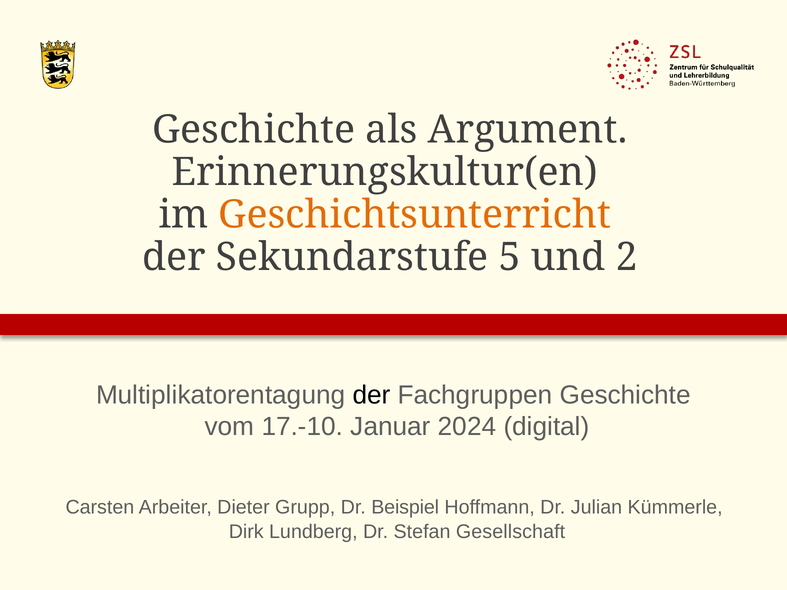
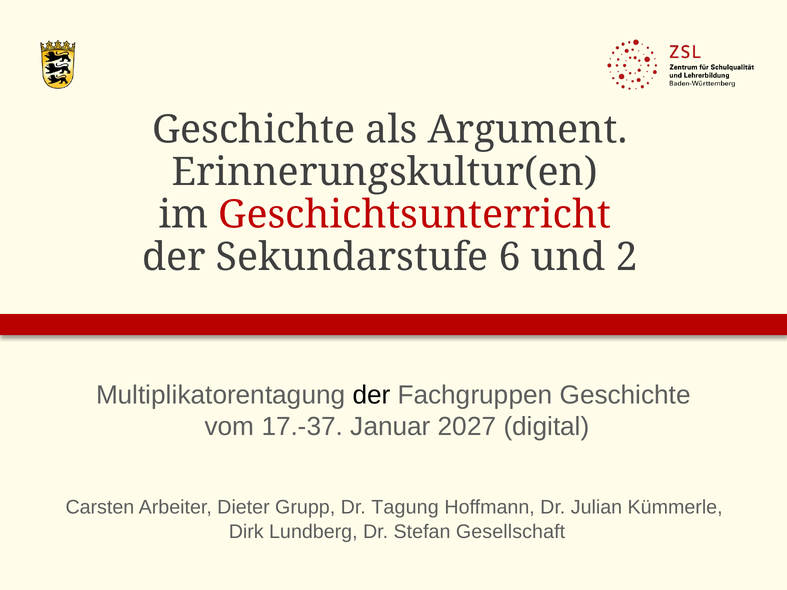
Geschichtsunterricht colour: orange -> red (415, 215)
5: 5 -> 6 (510, 257)
17.-10: 17.-10 -> 17.-37 (302, 427)
2024: 2024 -> 2027 (467, 427)
Beispiel: Beispiel -> Tagung (405, 508)
